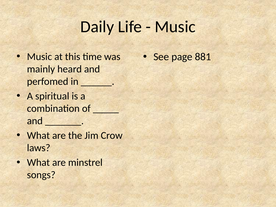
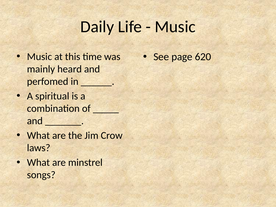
881: 881 -> 620 (203, 57)
